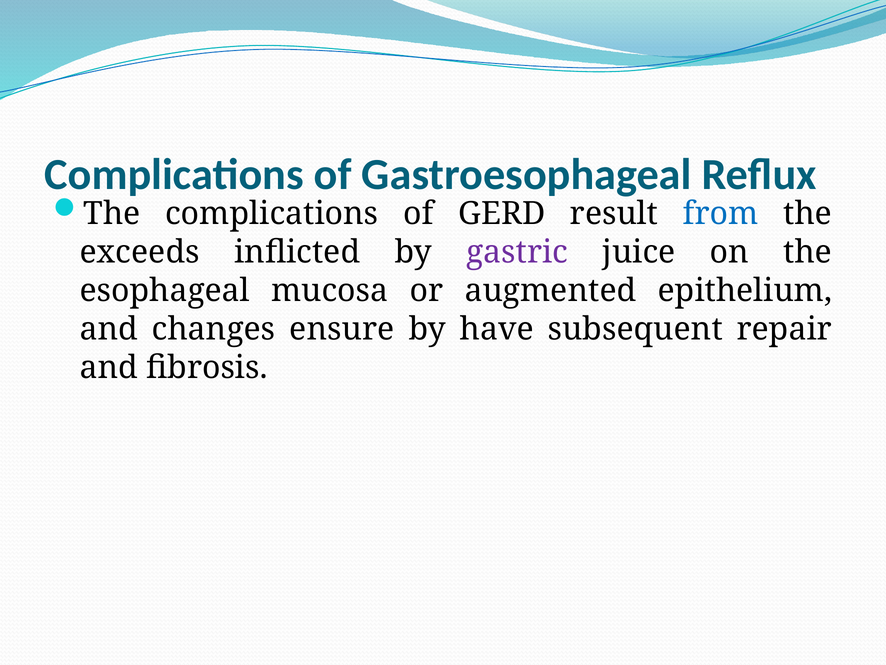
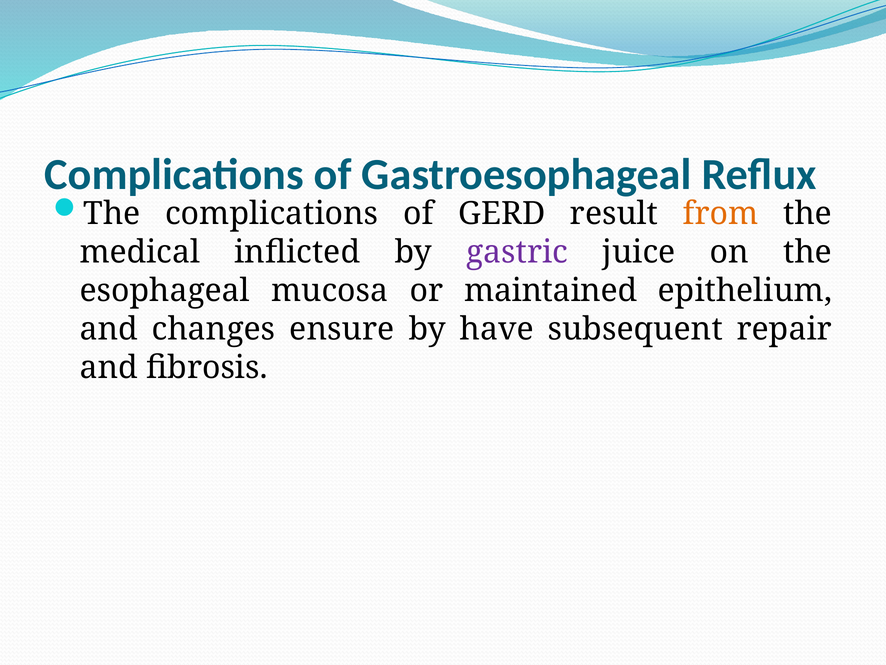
from colour: blue -> orange (721, 213)
exceeds: exceeds -> medical (140, 252)
augmented: augmented -> maintained (551, 290)
